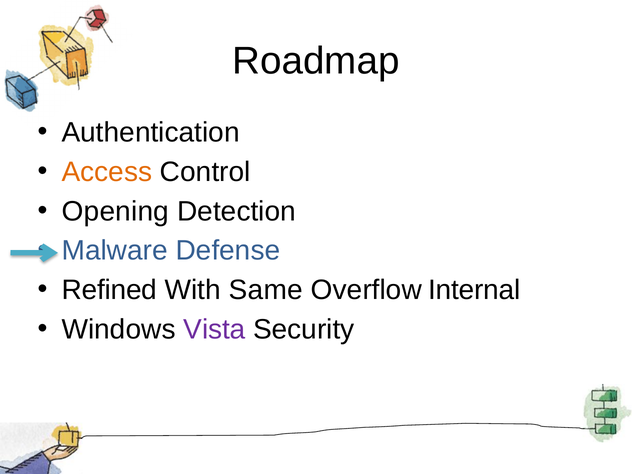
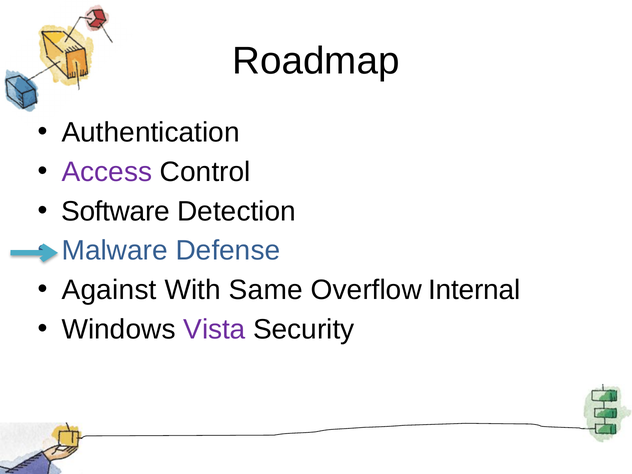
Access colour: orange -> purple (107, 172)
Opening: Opening -> Software (116, 211)
Refined: Refined -> Against (109, 290)
